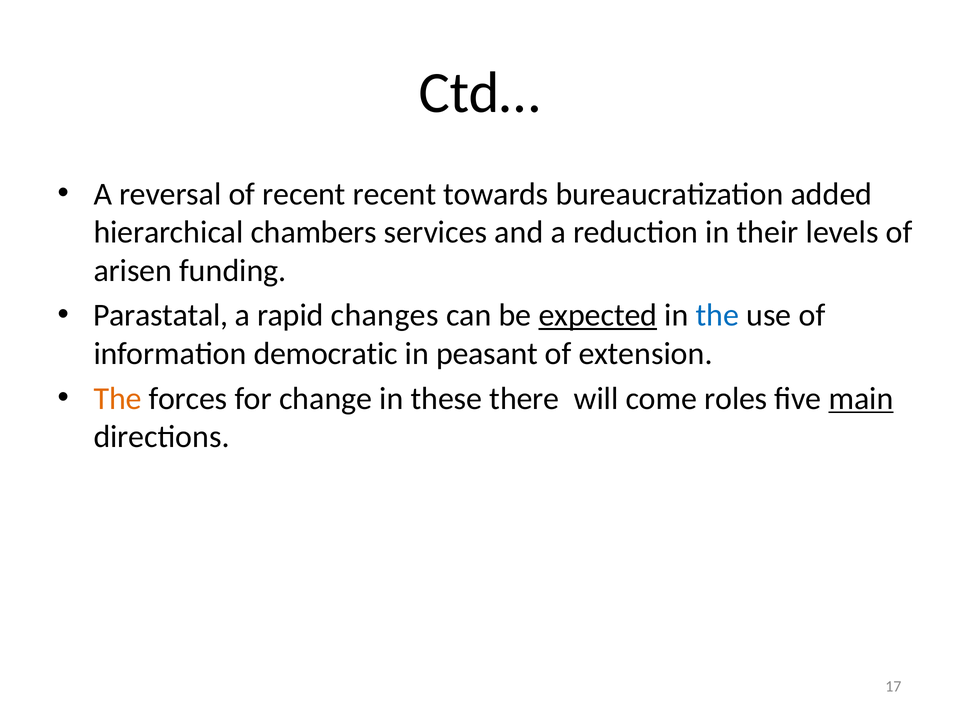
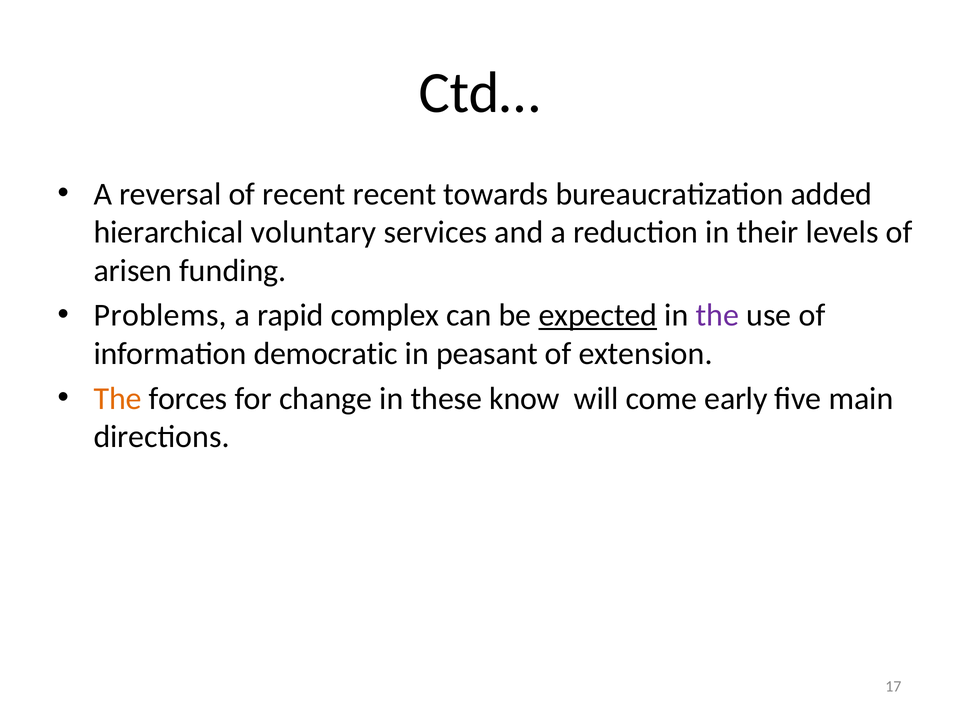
chambers: chambers -> voluntary (313, 232)
Parastatal: Parastatal -> Problems (160, 316)
changes: changes -> complex (385, 316)
the colour: blue -> purple (717, 316)
there: there -> know (524, 399)
roles: roles -> early (736, 399)
main underline: present -> none (861, 399)
